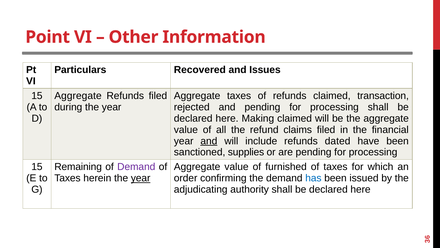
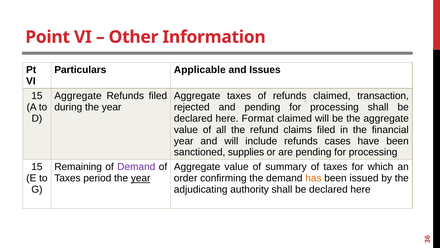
Recovered: Recovered -> Applicable (200, 70)
Making: Making -> Format (258, 118)
and underline: present -> none (209, 141)
dated: dated -> cases (338, 141)
furnished: furnished -> summary (286, 167)
herein: herein -> period (97, 178)
has colour: blue -> orange (313, 178)
